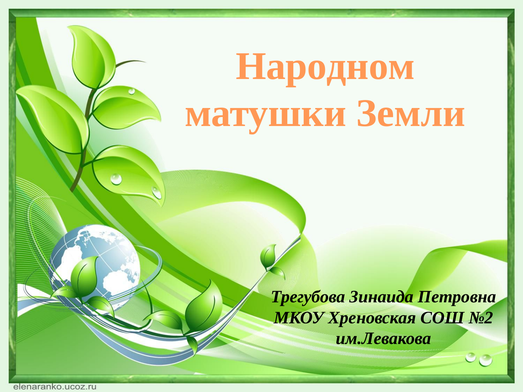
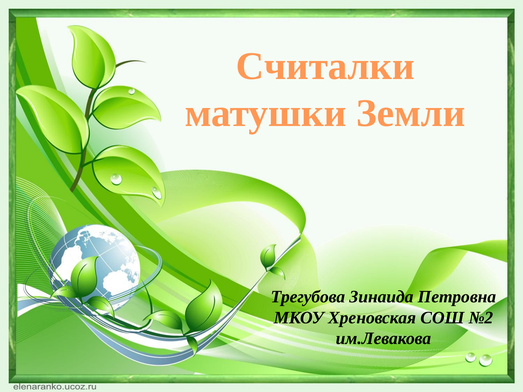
Народном: Народном -> Считалки (325, 66)
